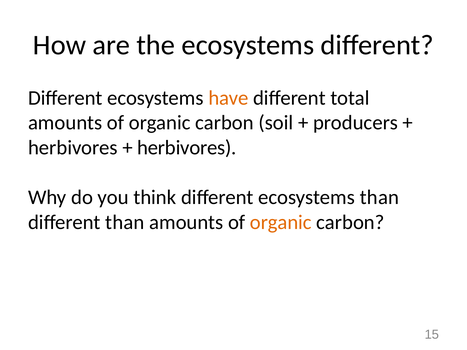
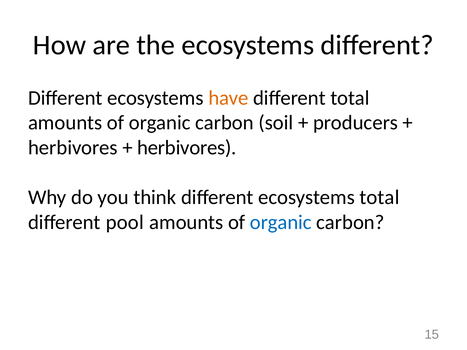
ecosystems than: than -> total (379, 198)
different than: than -> pool (125, 223)
organic colour: orange -> blue (281, 223)
